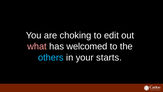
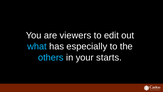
choking: choking -> viewers (75, 35)
what colour: pink -> light blue (37, 46)
welcomed: welcomed -> especially (87, 46)
